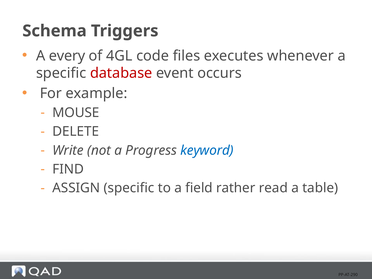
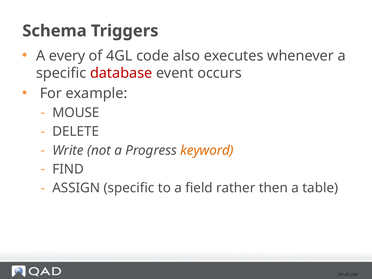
files: files -> also (186, 56)
keyword colour: blue -> orange (207, 150)
read: read -> then (273, 188)
